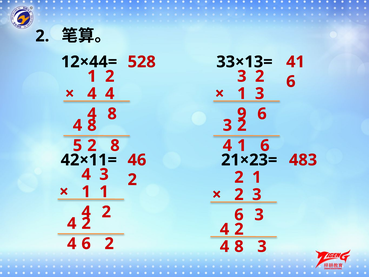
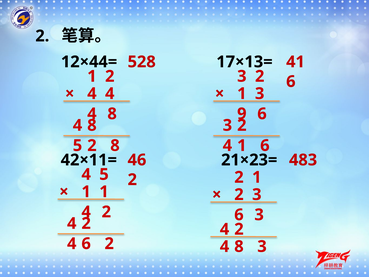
33×13=: 33×13= -> 17×13= (244, 62)
3: 3 -> 5 (104, 174)
